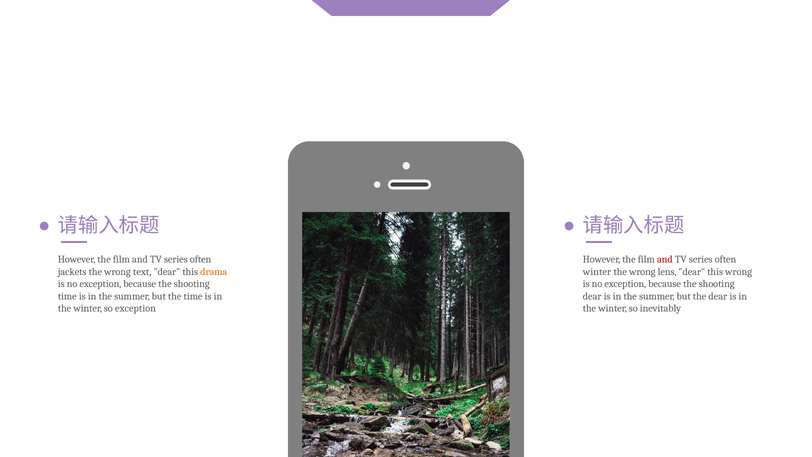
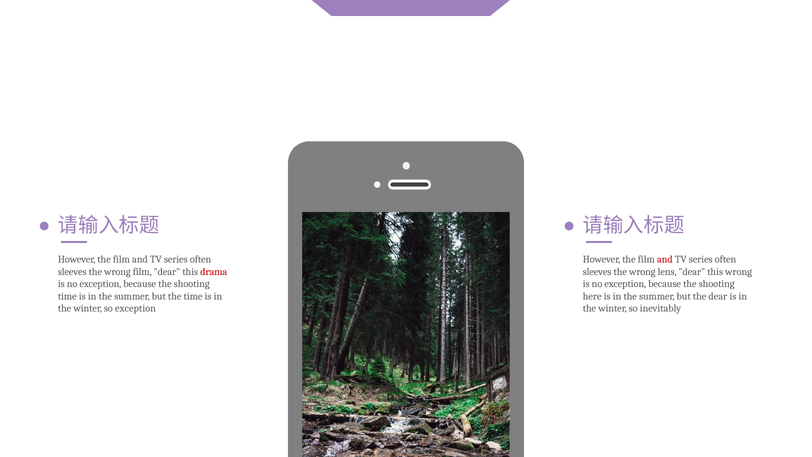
jackets: jackets -> sleeves (72, 272)
wrong text: text -> film (142, 272)
drama colour: orange -> red (214, 272)
winter: winter -> sleeves (597, 272)
dear: dear -> here (592, 296)
